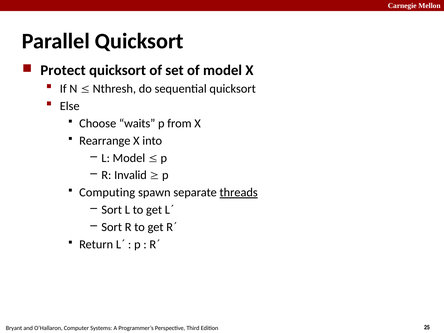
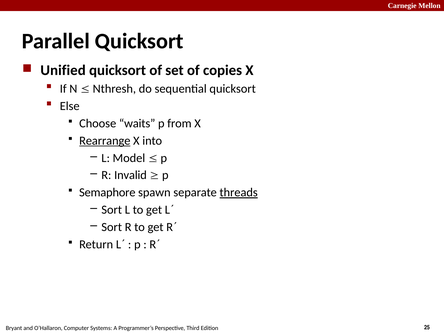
Protect: Protect -> Unified (63, 70)
of model: model -> copies (223, 70)
Rearrange underline: none -> present (105, 141)
Computing: Computing -> Semaphore (107, 192)
